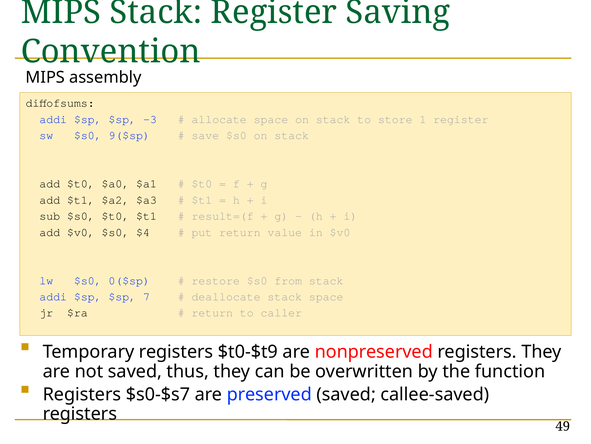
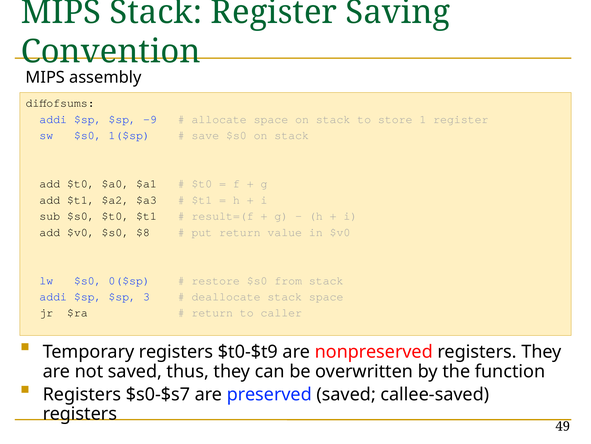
-3: -3 -> -9 (150, 119)
9($sp: 9($sp -> 1($sp (129, 135)
$4: $4 -> $8 (143, 232)
7: 7 -> 3 (146, 296)
